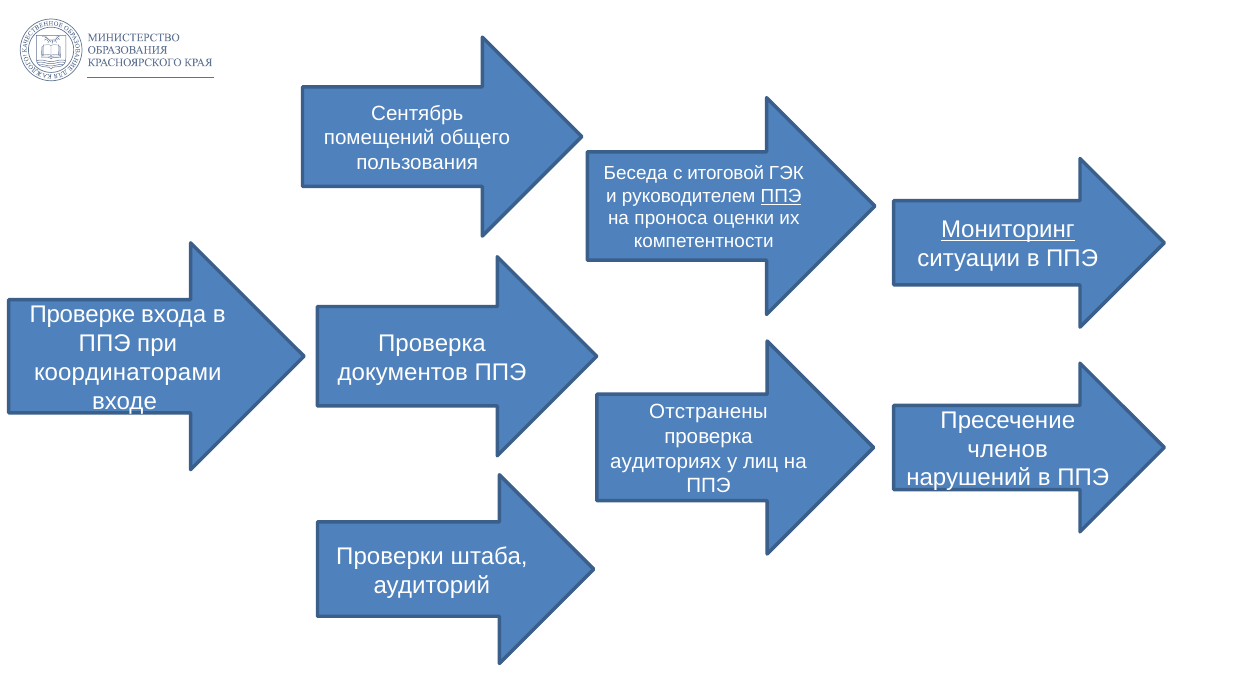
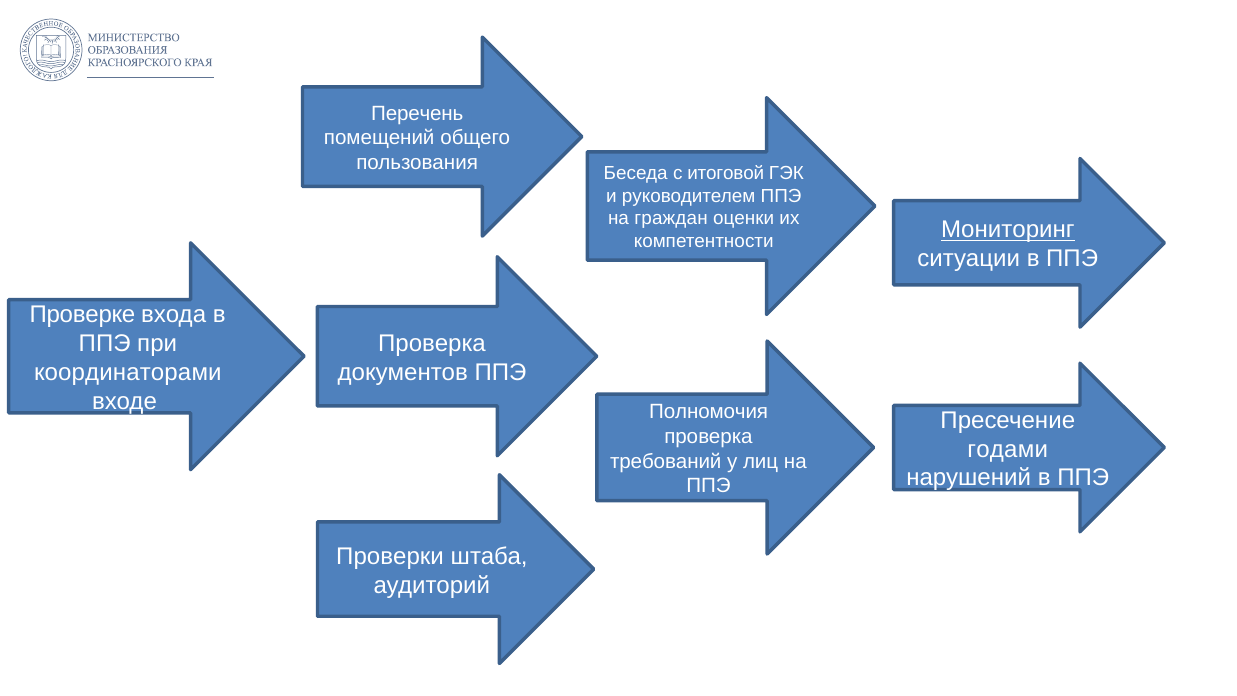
Сентябрь: Сентябрь -> Перечень (417, 113)
ППЭ underline: present -> none (781, 196)
проноса: проноса -> граждан (671, 219)
Отстранены: Отстранены -> Полномочия (709, 412)
членов: членов -> годами (1008, 449)
аудиториях: аудиториях -> требований (666, 461)
